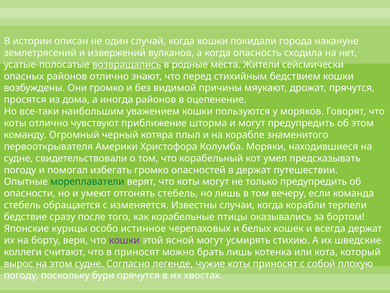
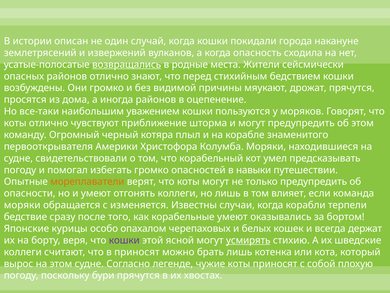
в держат: держат -> навыки (254, 170)
мореплаватели colour: green -> orange (87, 181)
отгонять стебель: стебель -> коллеги (178, 193)
вечеру: вечеру -> влияет (289, 193)
стебель: стебель -> моряки (22, 205)
корабельные птицы: птицы -> умеют (232, 217)
истинное: истинное -> опахалом (143, 228)
усмирять underline: none -> present (248, 240)
